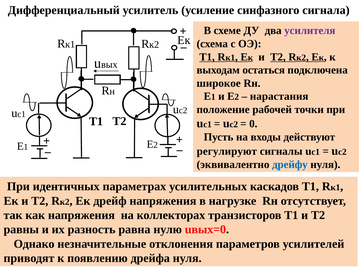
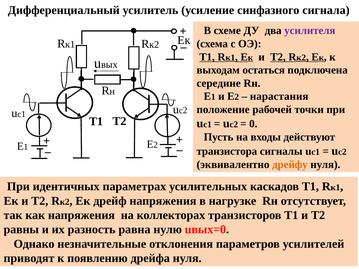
широкое: широкое -> середине (219, 83)
регулируют: регулируют -> транзистора (227, 151)
дрейфу colour: blue -> orange (290, 165)
